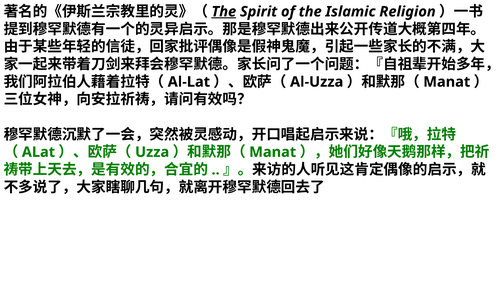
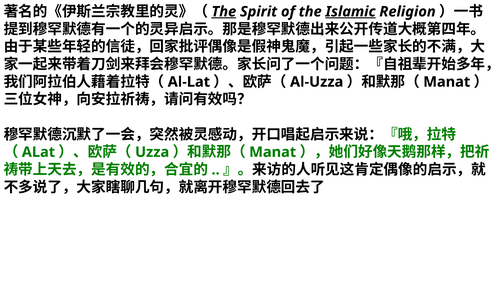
Islamic underline: none -> present (351, 12)
